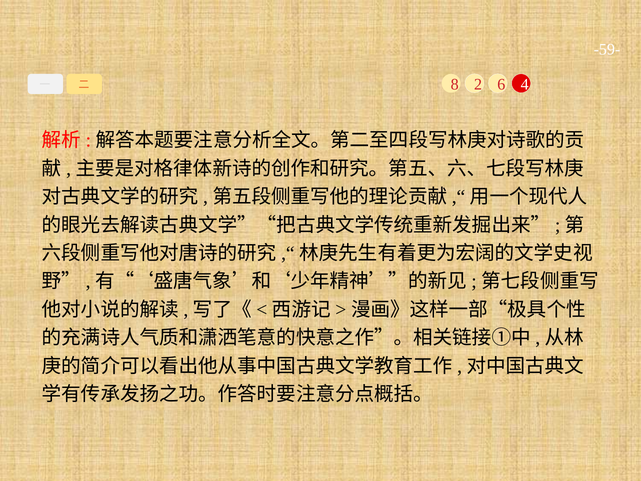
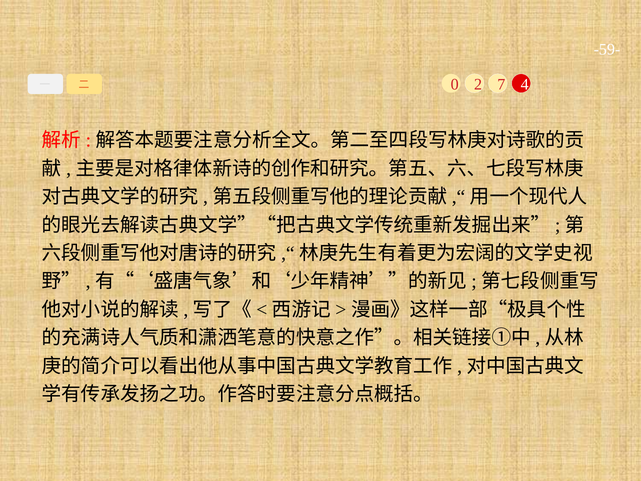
8: 8 -> 0 (455, 84)
6: 6 -> 7 (501, 84)
